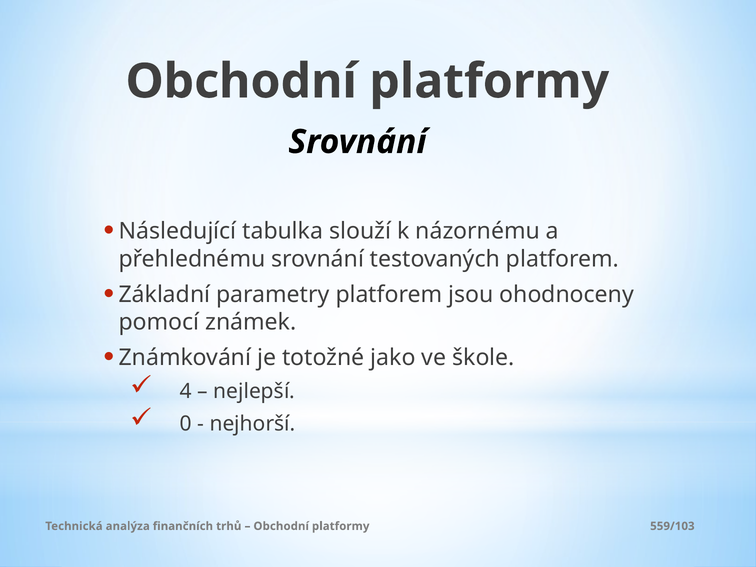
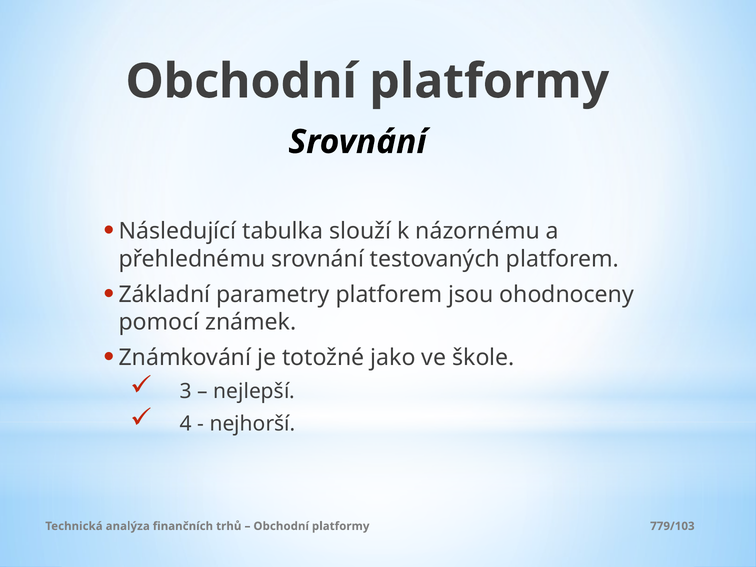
4: 4 -> 3 (186, 391)
0: 0 -> 4 (186, 424)
559/103: 559/103 -> 779/103 (672, 526)
